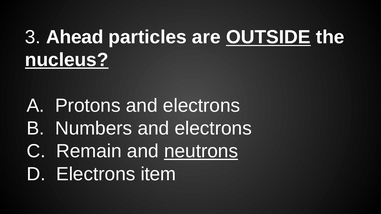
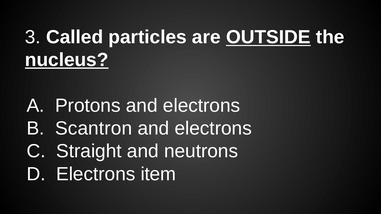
Ahead: Ahead -> Called (75, 37)
Numbers: Numbers -> Scantron (94, 129)
Remain: Remain -> Straight (89, 151)
neutrons underline: present -> none (201, 151)
